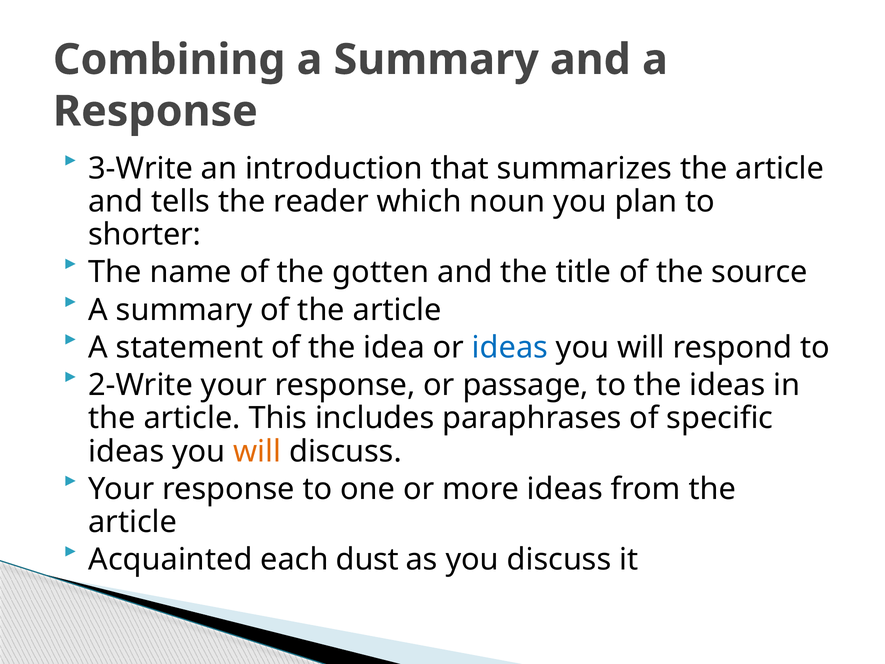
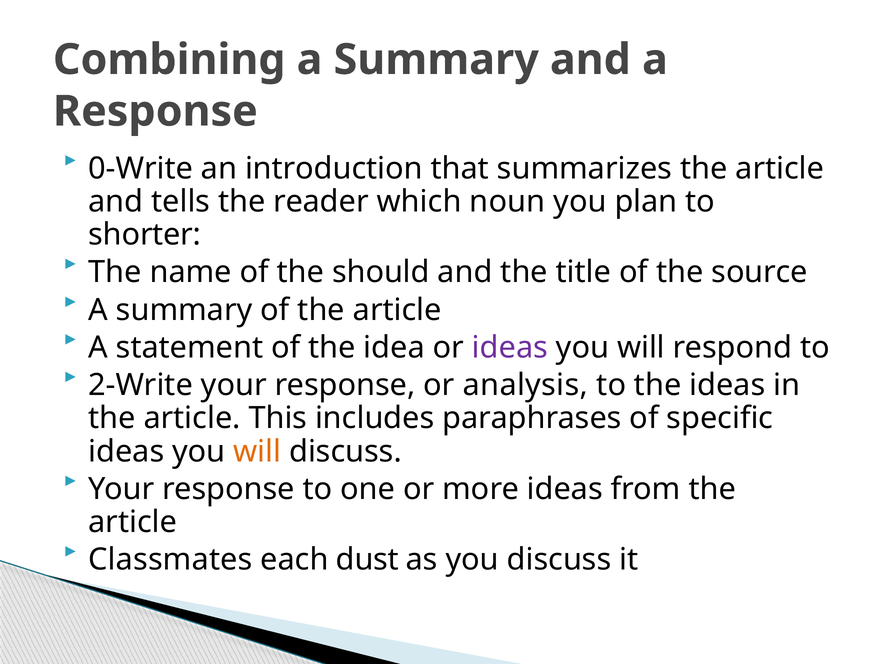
3-Write: 3-Write -> 0-Write (141, 168)
gotten: gotten -> should (381, 272)
ideas colour: blue -> purple (510, 347)
passage: passage -> analysis (525, 385)
Acquainted: Acquainted -> Classmates (170, 560)
